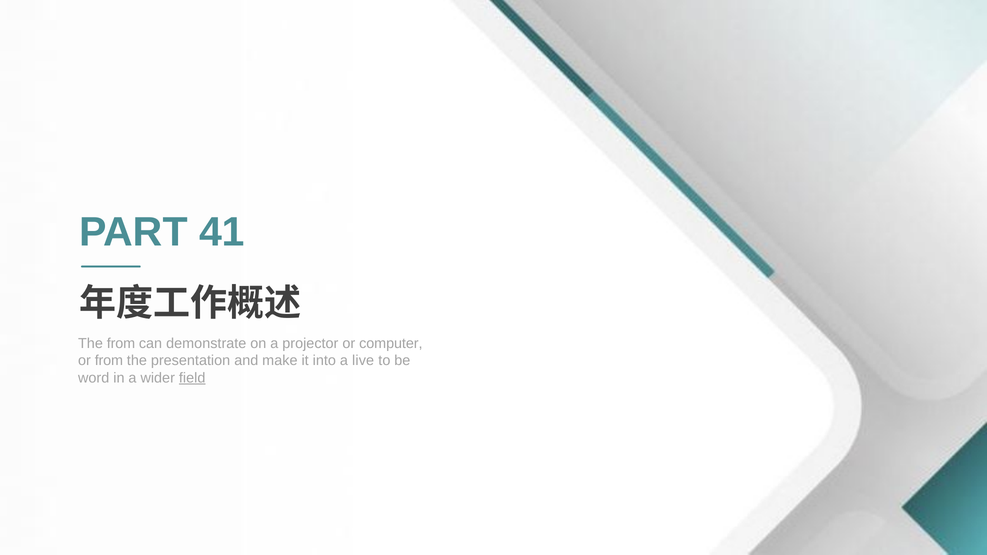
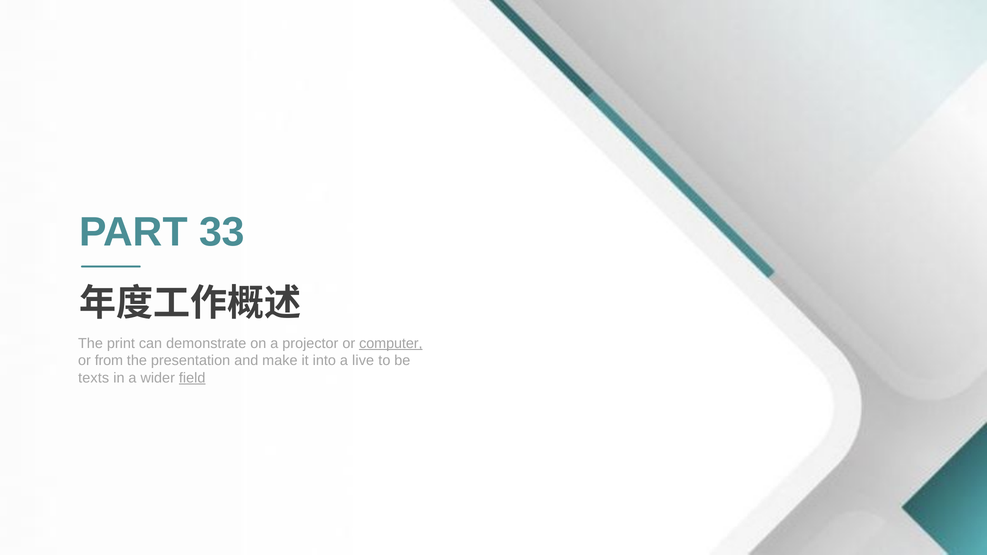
41: 41 -> 33 (222, 232)
The from: from -> print (121, 344)
computer underline: none -> present (391, 344)
word: word -> texts (94, 378)
